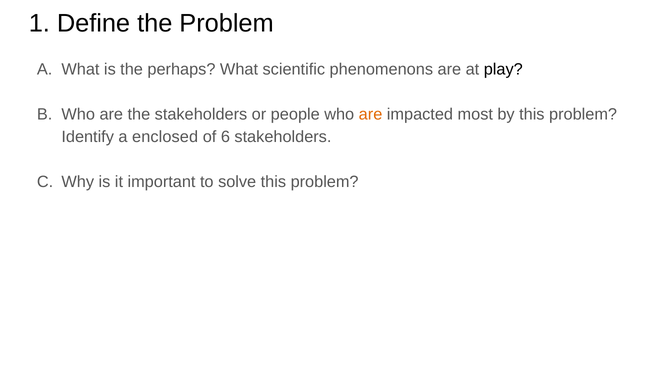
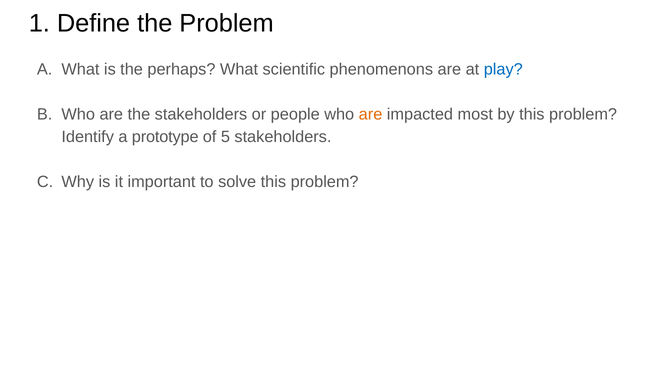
play colour: black -> blue (503, 70)
enclosed: enclosed -> prototype (165, 137)
6: 6 -> 5 (225, 137)
